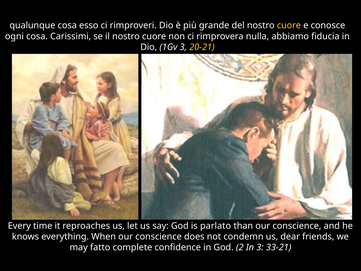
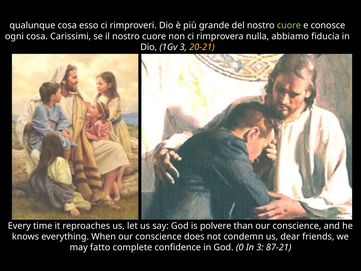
cuore colour: yellow -> light green (289, 25)
parlato: parlato -> polvere (216, 226)
2: 2 -> 0 (240, 247)
33-21: 33-21 -> 87-21 (279, 247)
